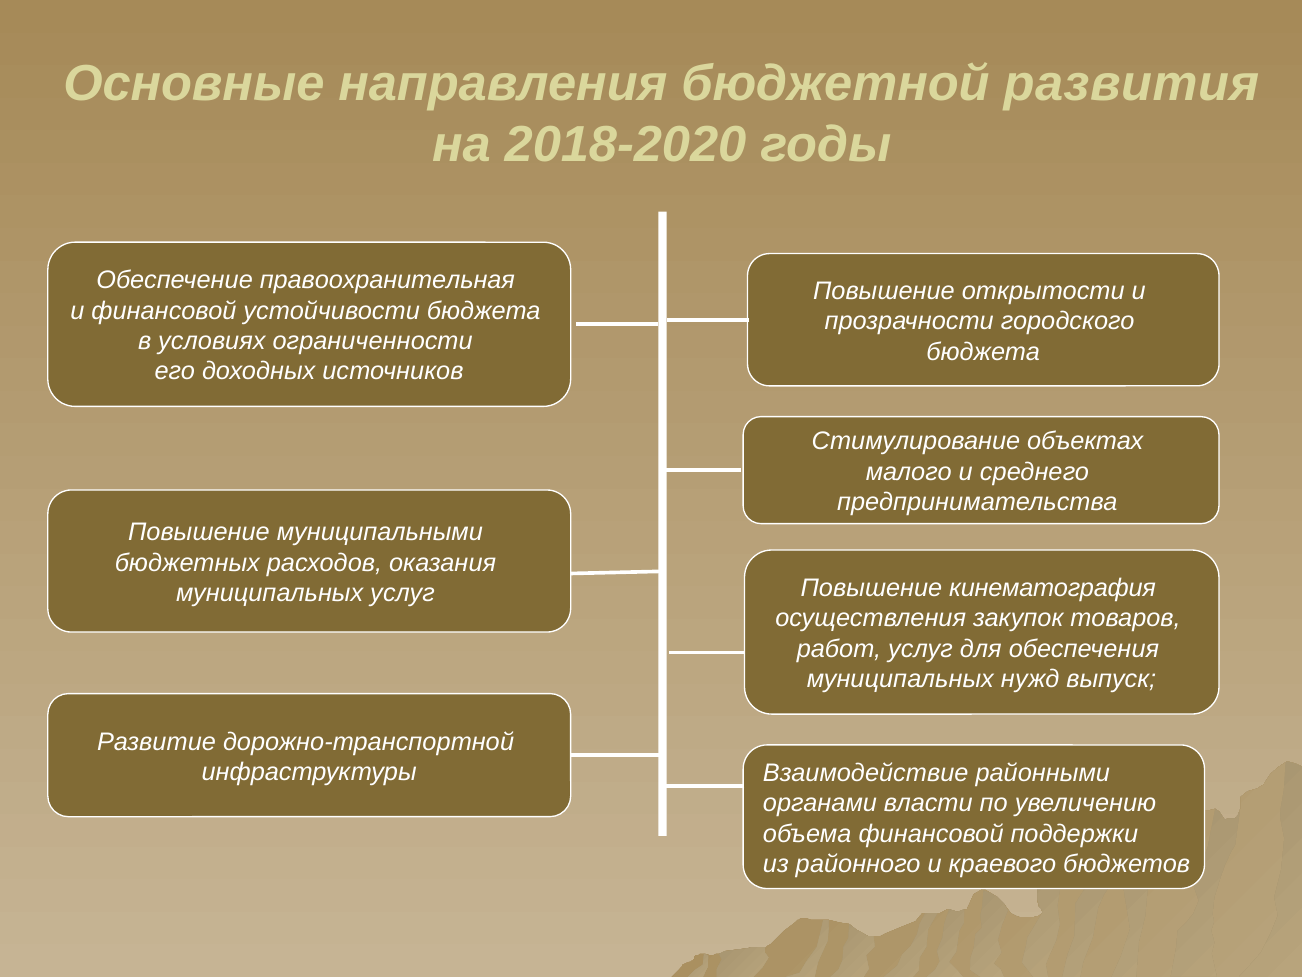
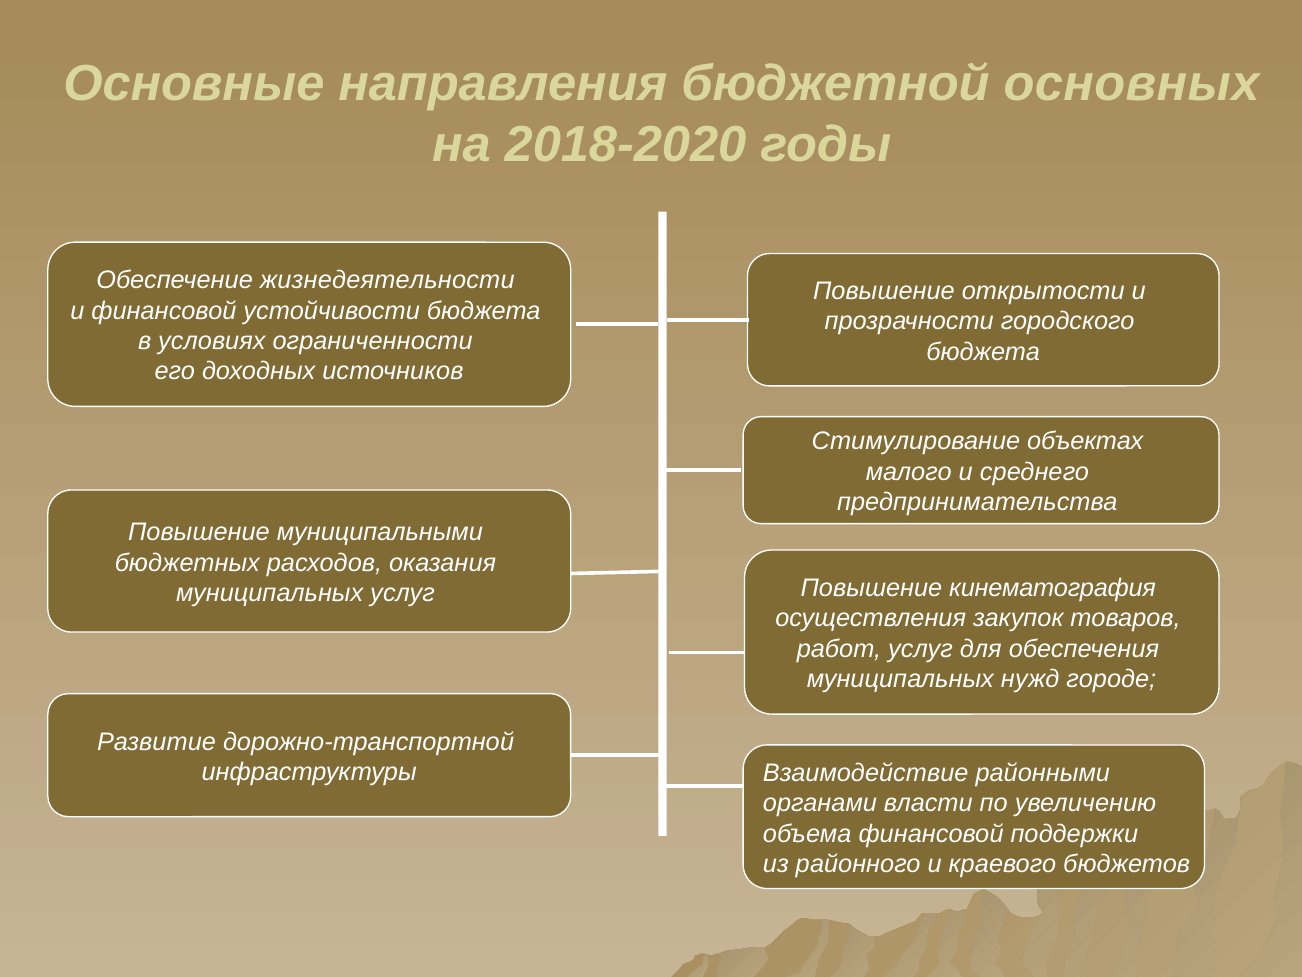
развития: развития -> основных (1132, 84)
правоохранительная: правоохранительная -> жизнедеятельности (387, 280)
выпуск: выпуск -> городе (1111, 679)
